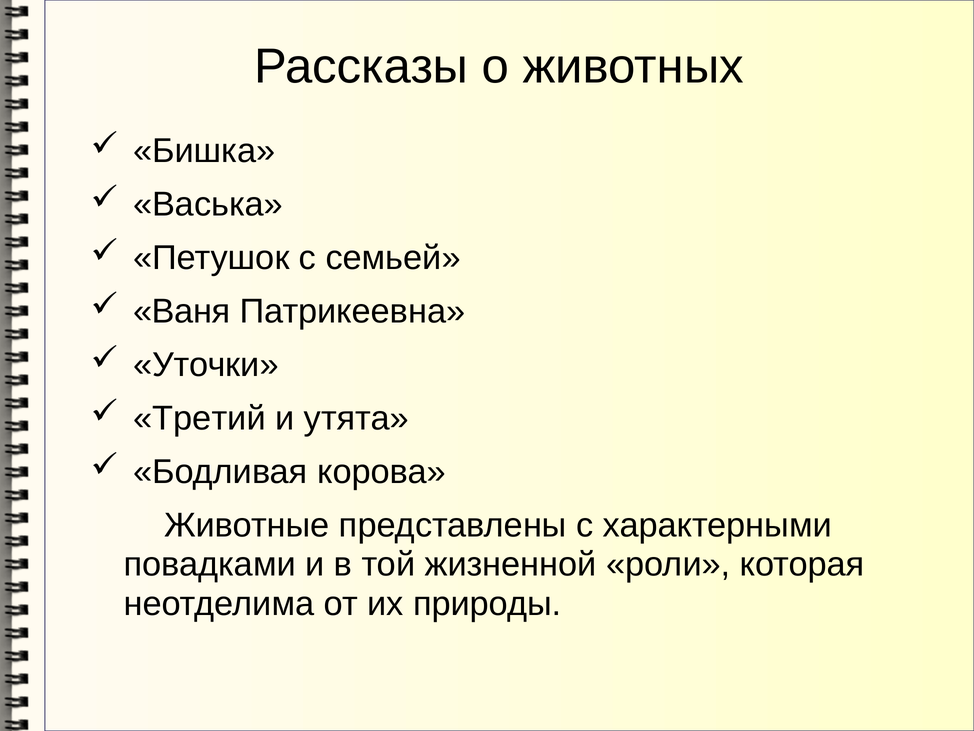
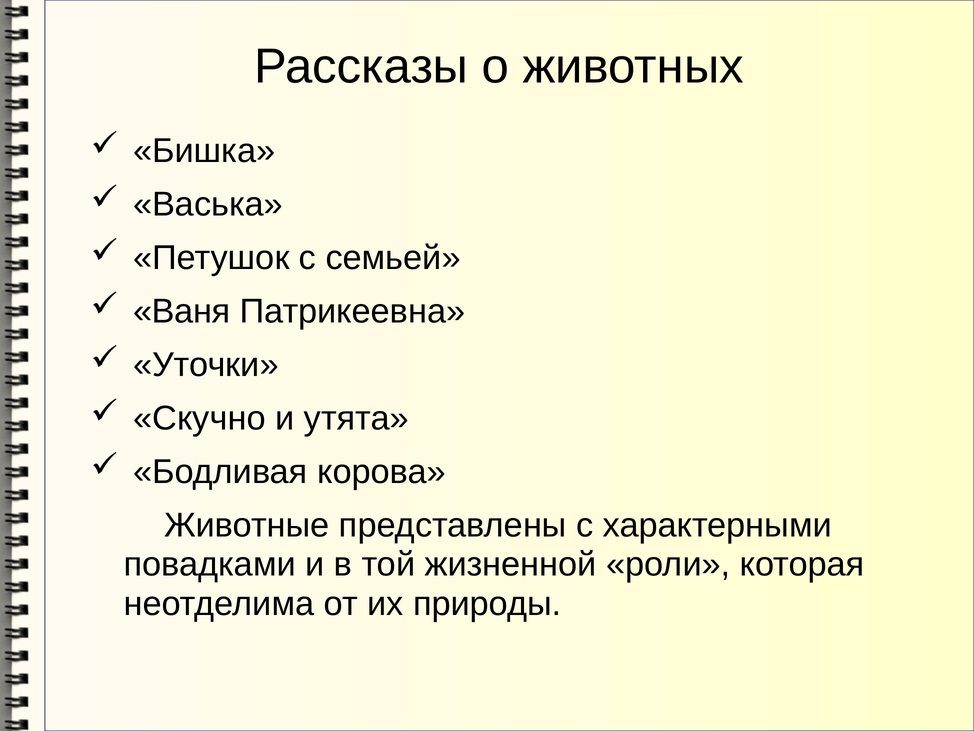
Третий: Третий -> Скучно (199, 418)
